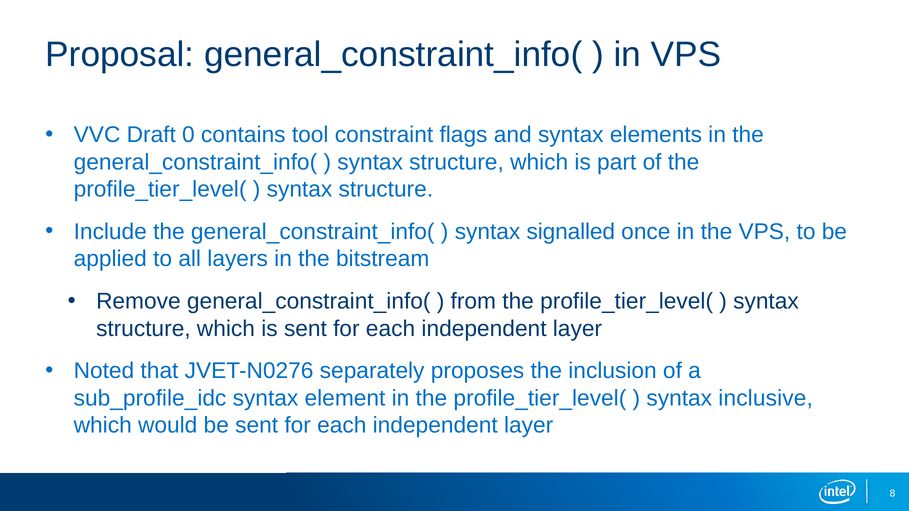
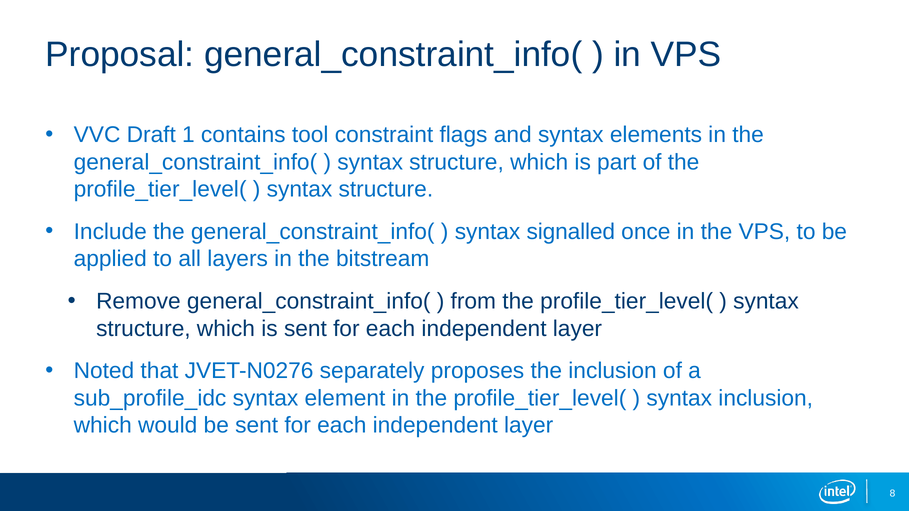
0: 0 -> 1 (188, 135)
syntax inclusive: inclusive -> inclusion (766, 398)
